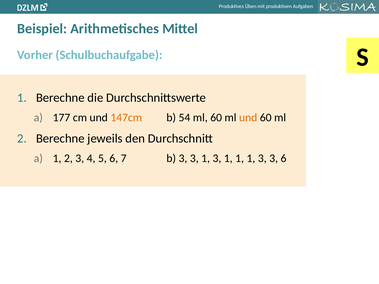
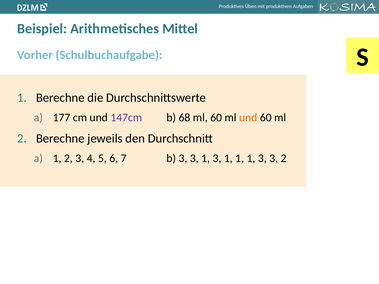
147cm colour: orange -> purple (126, 118)
54: 54 -> 68 (184, 118)
3 6: 6 -> 2 (284, 158)
